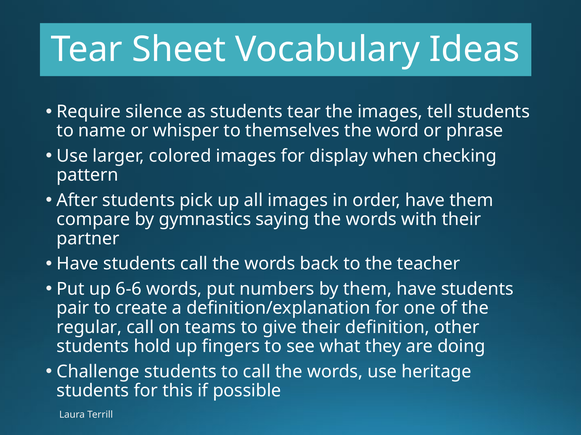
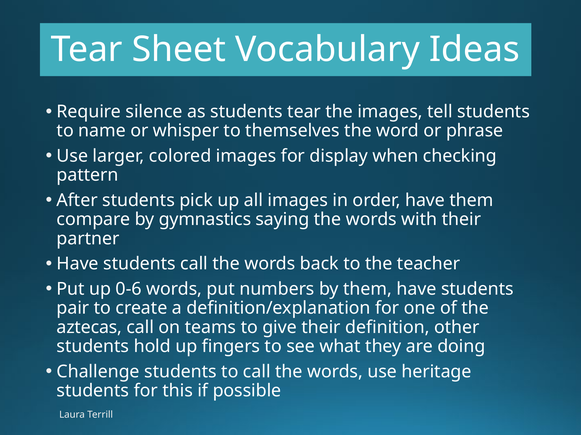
6-6: 6-6 -> 0-6 (129, 289)
regular: regular -> aztecas (89, 328)
